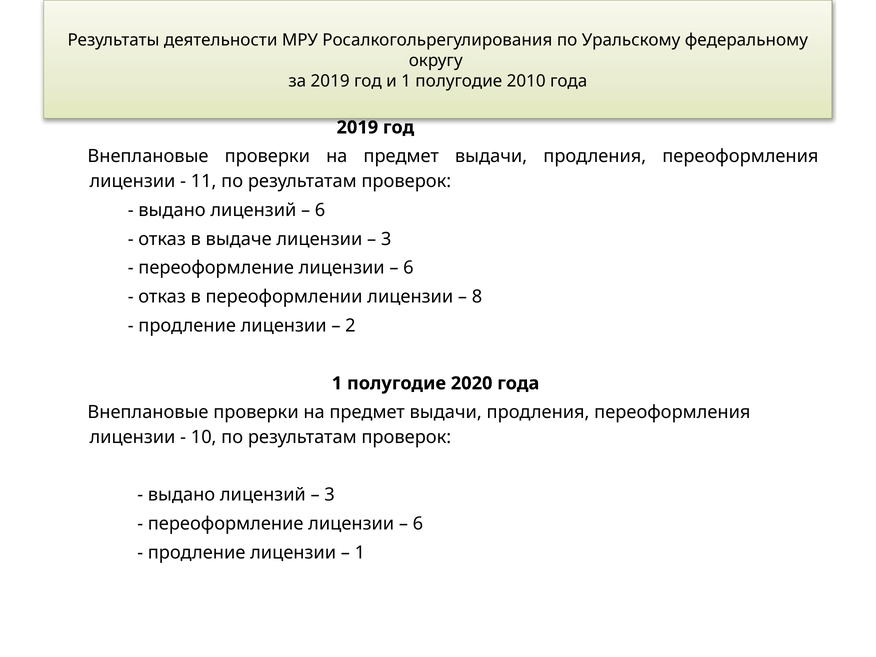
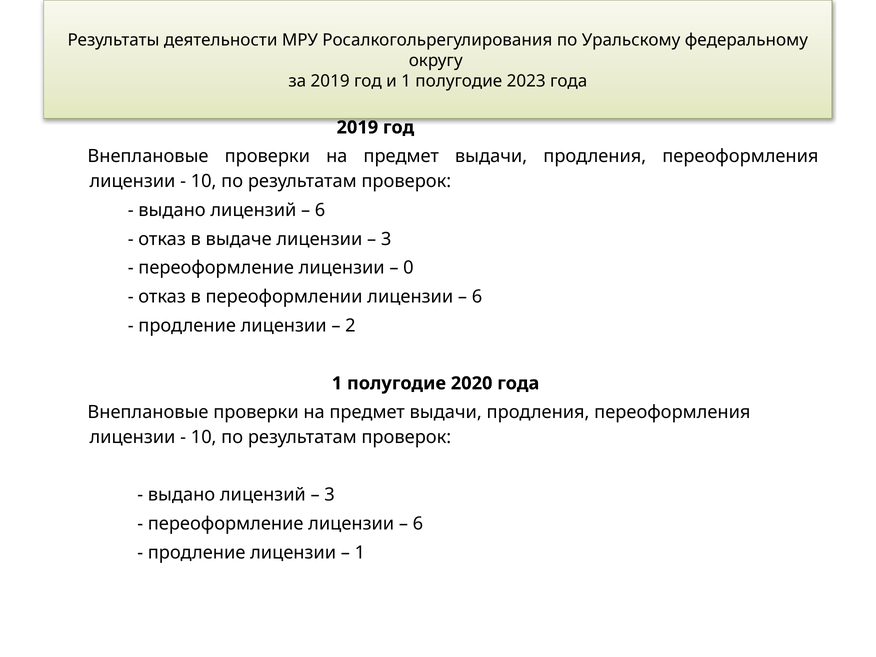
2010: 2010 -> 2023 (526, 81)
11: 11 -> 10 (204, 181)
6: 6 -> 0 (408, 268)
8: 8 -> 6 (477, 297)
